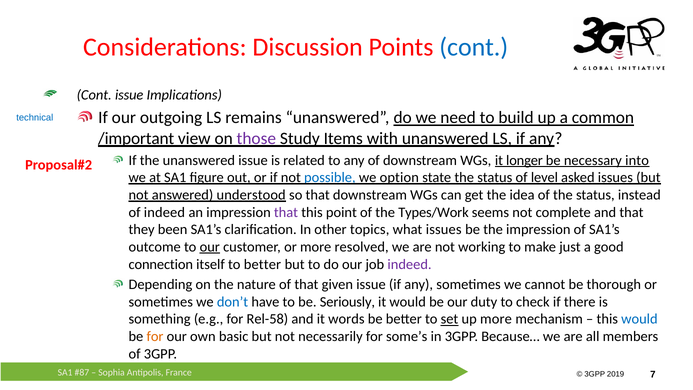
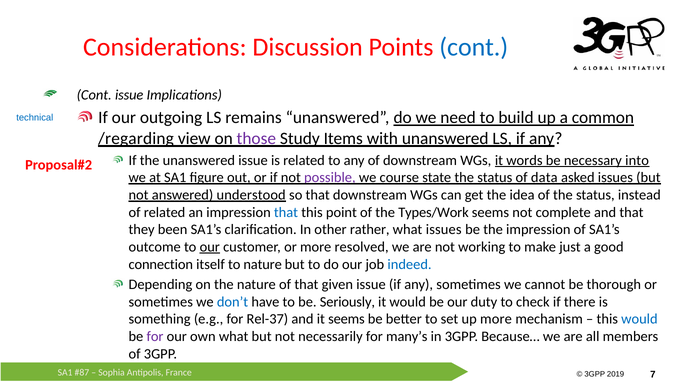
/important: /important -> /regarding (136, 138)
longer: longer -> words (524, 160)
possible colour: blue -> purple (330, 178)
option: option -> course (399, 178)
level: level -> data (544, 178)
of indeed: indeed -> related (165, 212)
that colour: purple -> blue (286, 212)
topics: topics -> rather (370, 230)
to better: better -> nature (263, 264)
indeed colour: purple -> blue (410, 264)
Rel-58: Rel-58 -> Rel-37 (267, 319)
it words: words -> seems (346, 319)
set underline: present -> none (449, 319)
for colour: orange -> purple (155, 336)
own basic: basic -> what (234, 336)
some’s: some’s -> many’s (407, 336)
